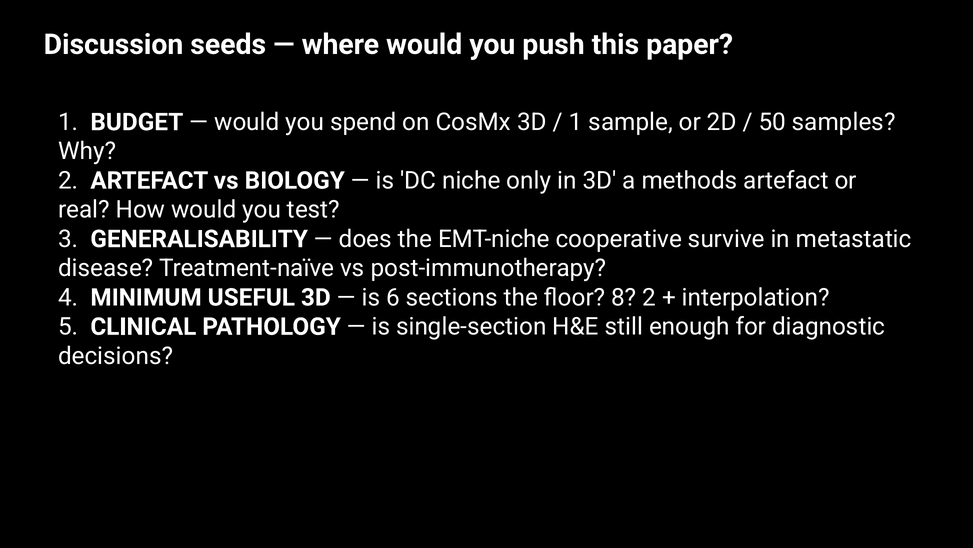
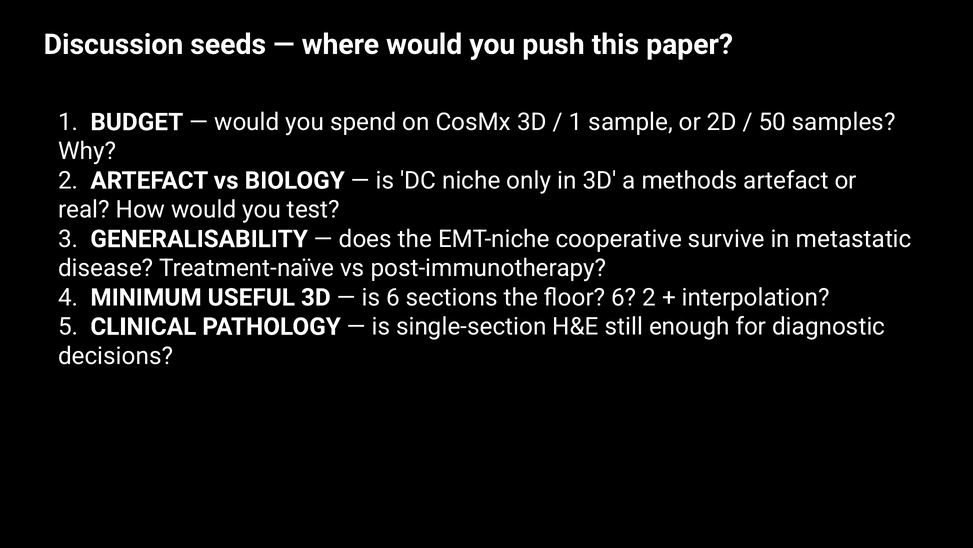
floor 8: 8 -> 6 (624, 297)
